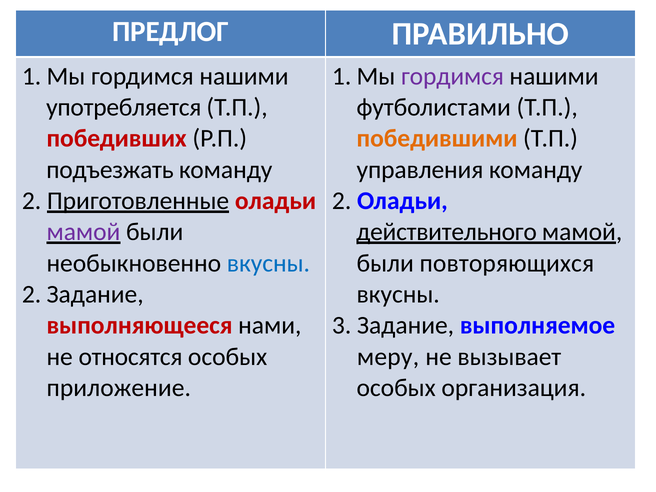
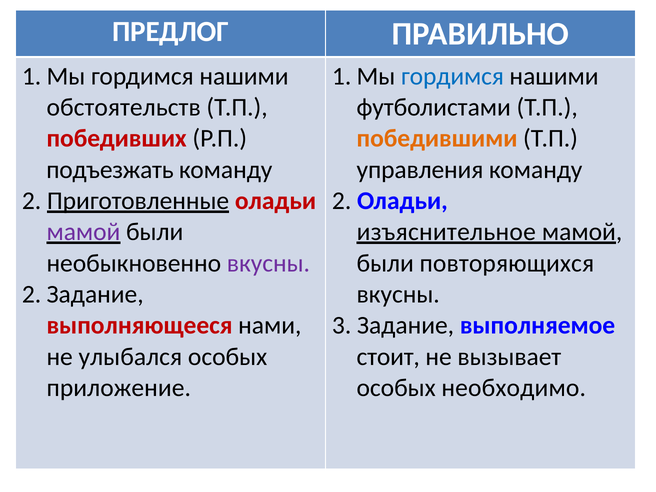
гордимся colour: purple -> blue (452, 76)
употребляется: употребляется -> обстоятельств (124, 107)
действительного: действительного -> изъяснительное (446, 232)
вкусны colour: blue -> purple (268, 263)
относятся: относятся -> улыбался (130, 357)
меру: меру -> стоит (388, 357)
организация: организация -> необходимо (514, 388)
